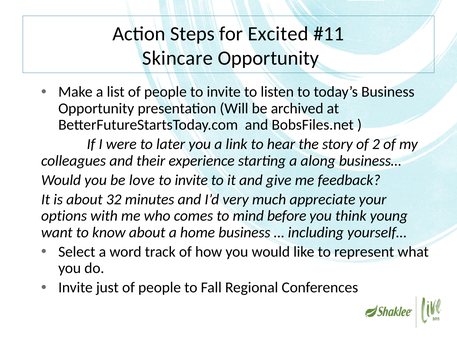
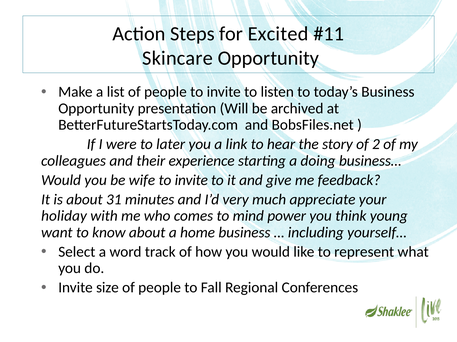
along: along -> doing (318, 161)
love: love -> wife (142, 180)
32: 32 -> 31 (114, 200)
options: options -> holiday (64, 216)
before: before -> power (287, 216)
just: just -> size (107, 288)
